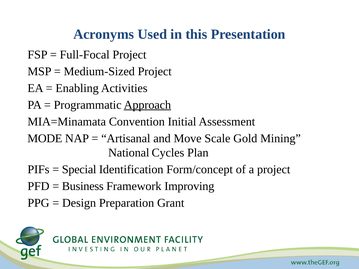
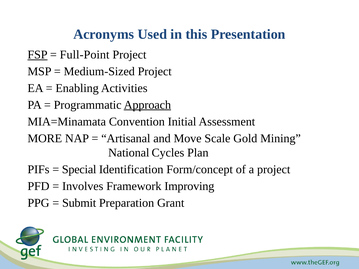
FSP underline: none -> present (37, 55)
Full-Focal: Full-Focal -> Full-Point (85, 55)
MODE: MODE -> MORE (45, 138)
Business: Business -> Involves (83, 186)
Design: Design -> Submit (79, 203)
